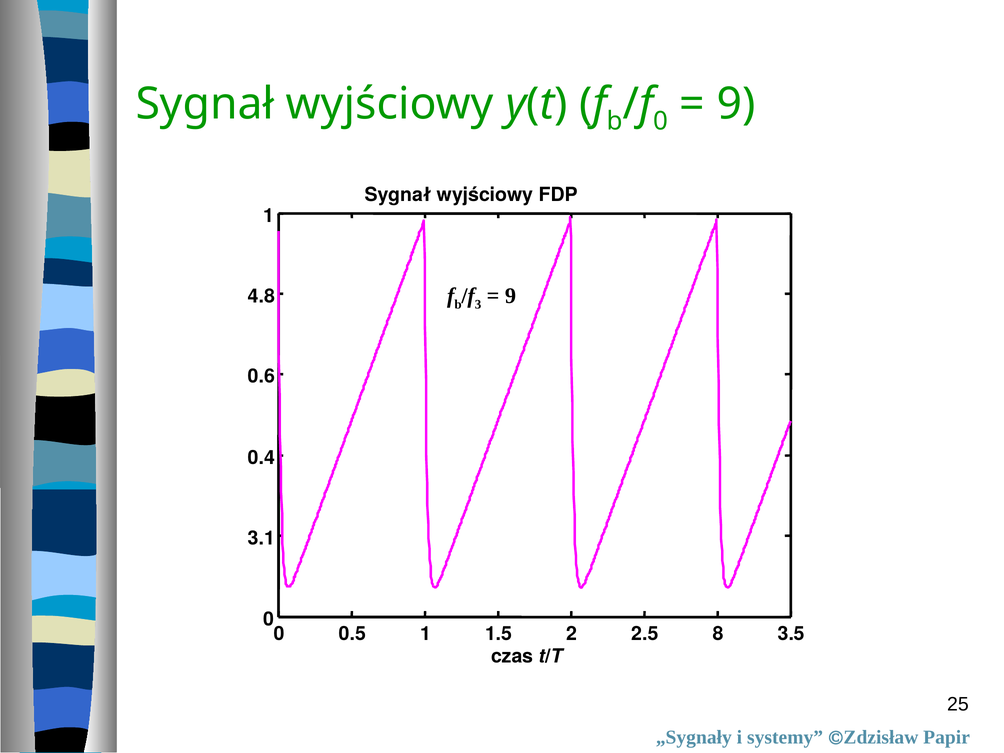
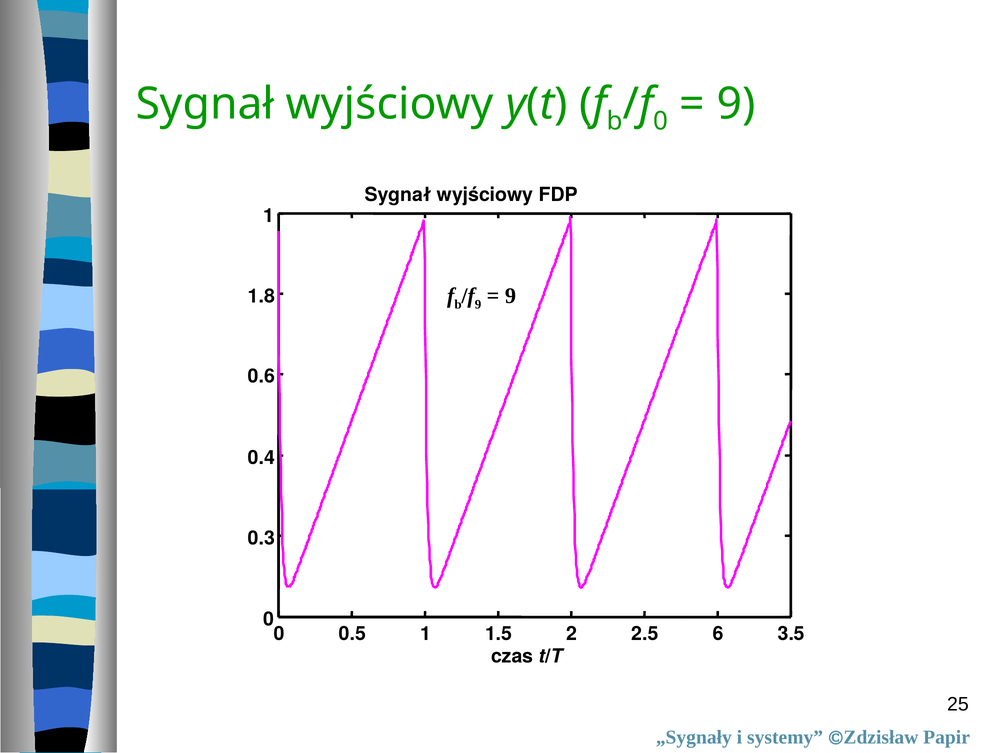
3: 3 -> 9 (478, 305)
4.8: 4.8 -> 1.8 (261, 296)
3.1: 3.1 -> 0.3 (261, 538)
8: 8 -> 6 (718, 634)
